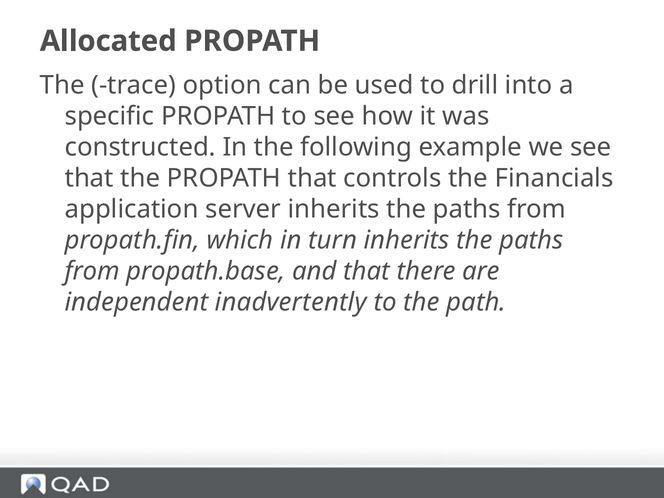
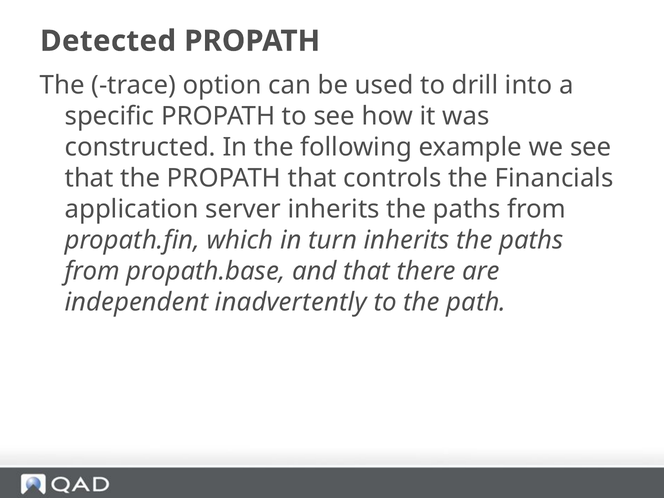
Allocated: Allocated -> Detected (108, 41)
